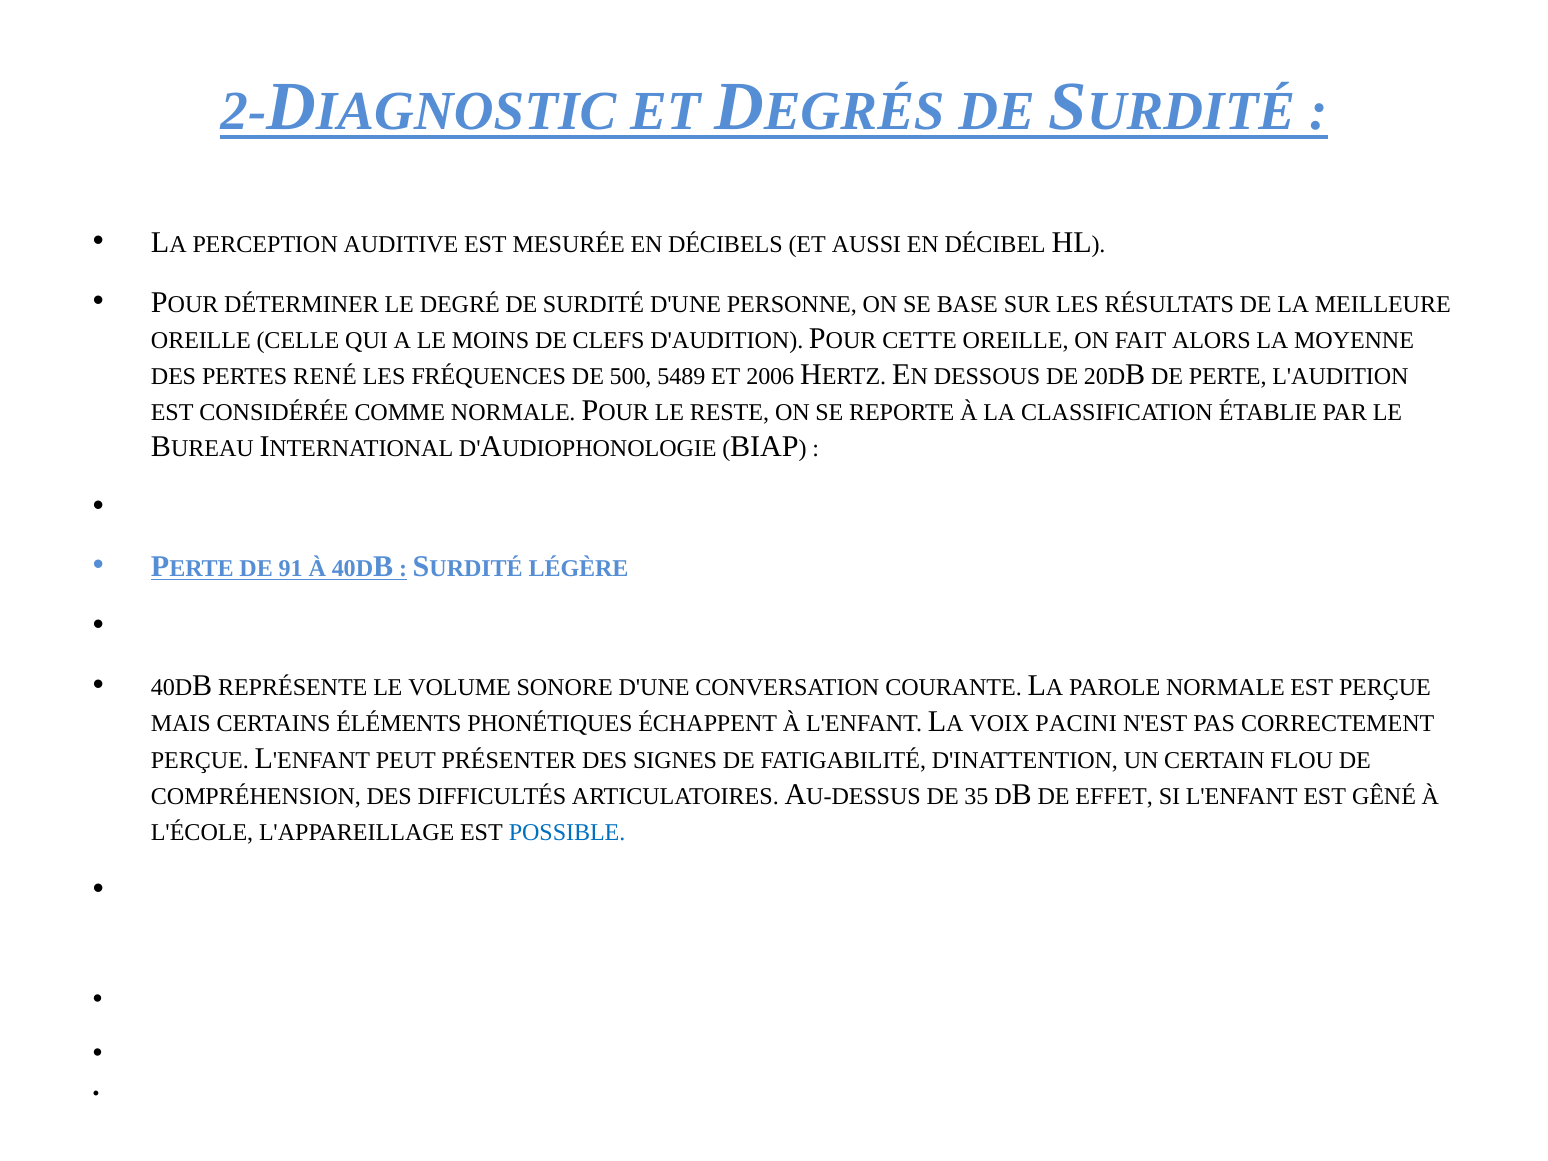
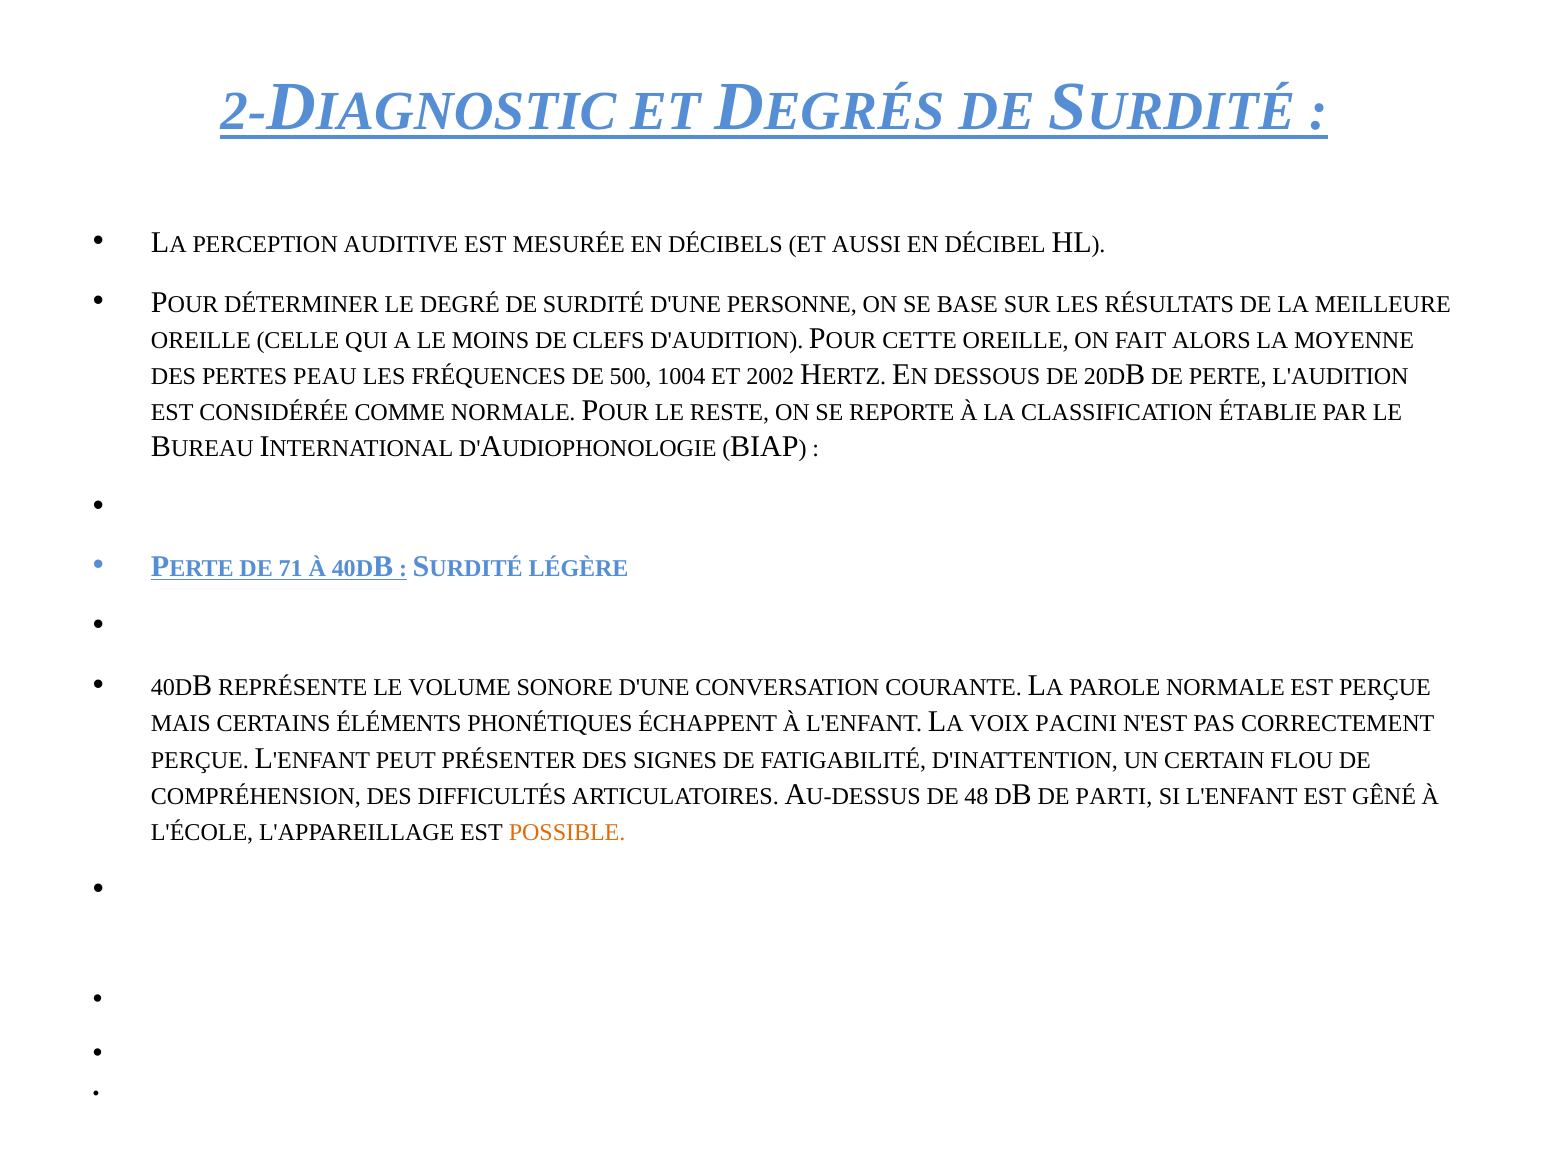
RENÉ: RENÉ -> PEAU (325, 376)
5489: 5489 -> 1004 (681, 376)
2006: 2006 -> 2002 (770, 376)
91: 91 -> 71 (291, 568)
35: 35 -> 48 (976, 796)
EFFET: EFFET -> PARTI (1114, 796)
POSSIBLE colour: blue -> orange (567, 832)
